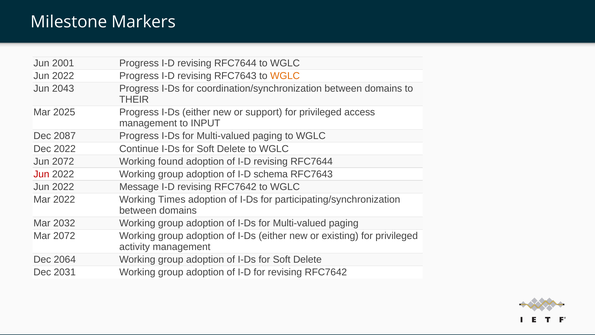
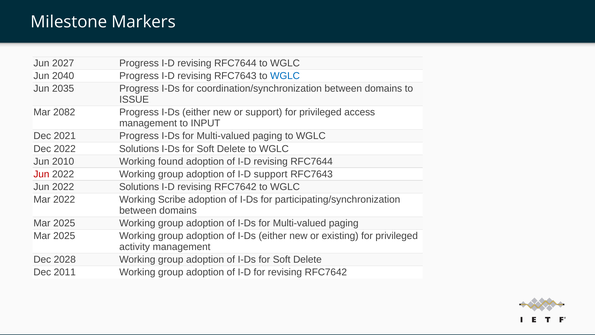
2001: 2001 -> 2027 (63, 63)
2022: 2022 -> 2040 (63, 76)
WGLC colour: orange -> blue (285, 76)
2043: 2043 -> 2035 (63, 89)
THEIR: THEIR -> ISSUE (134, 100)
2025: 2025 -> 2082 (64, 112)
2087: 2087 -> 2021 (65, 136)
Dec 2022 Continue: Continue -> Solutions (139, 149)
Jun 2072: 2072 -> 2010 (63, 161)
I-D schema: schema -> support (271, 174)
Jun 2022 Message: Message -> Solutions (139, 187)
Times: Times -> Scribe (172, 199)
2032: 2032 -> 2025 (64, 223)
2072: 2072 -> 2025 (64, 236)
2064: 2064 -> 2028 (65, 259)
2031: 2031 -> 2011 (65, 272)
